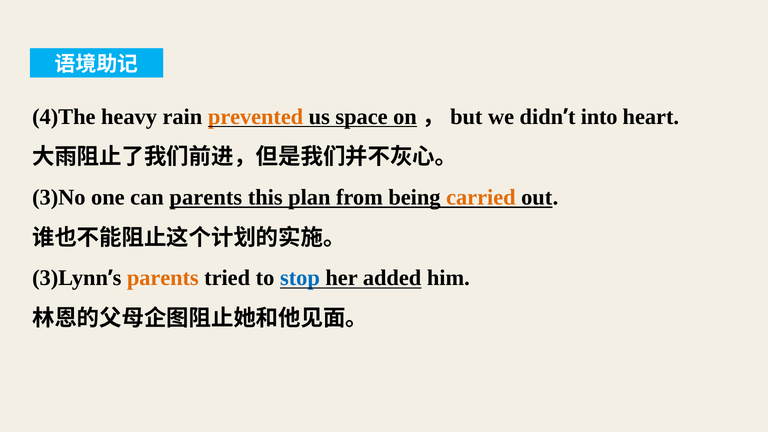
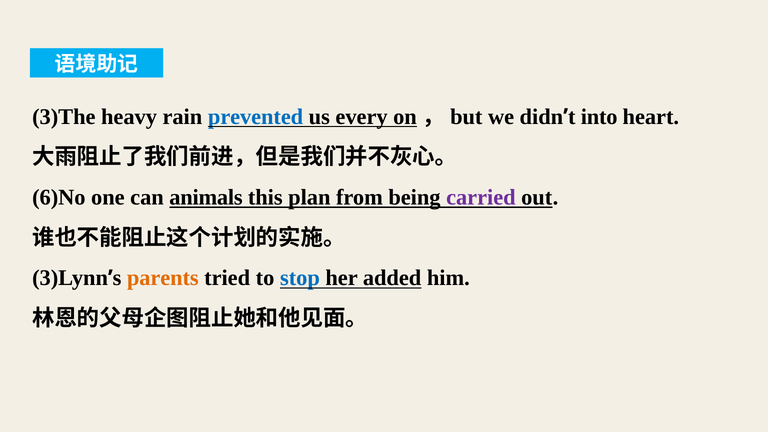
4)The: 4)The -> 3)The (64, 117)
prevented colour: orange -> blue (256, 117)
space: space -> every (362, 117)
3)No: 3)No -> 6)No (59, 198)
can parents: parents -> animals (206, 198)
carried colour: orange -> purple (481, 198)
